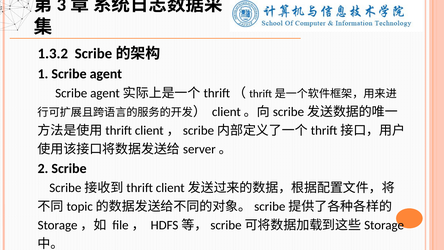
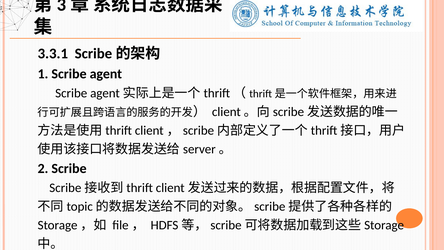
1.3.2: 1.3.2 -> 3.3.1 (53, 53)
